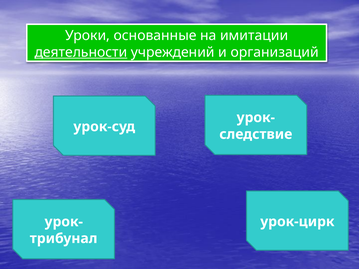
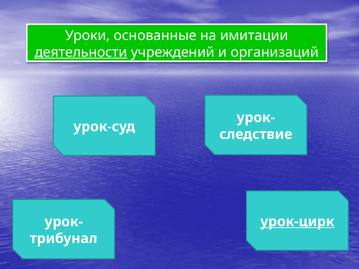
урок-цирк underline: none -> present (297, 222)
